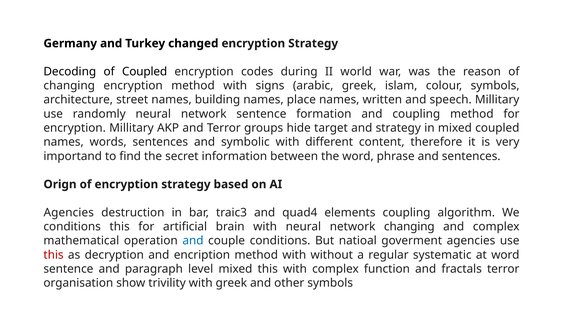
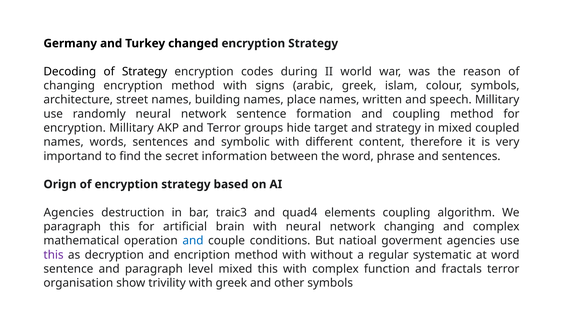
of Coupled: Coupled -> Strategy (145, 72)
conditions: conditions -> paragraph (72, 226)
this colour: red -> purple (54, 255)
